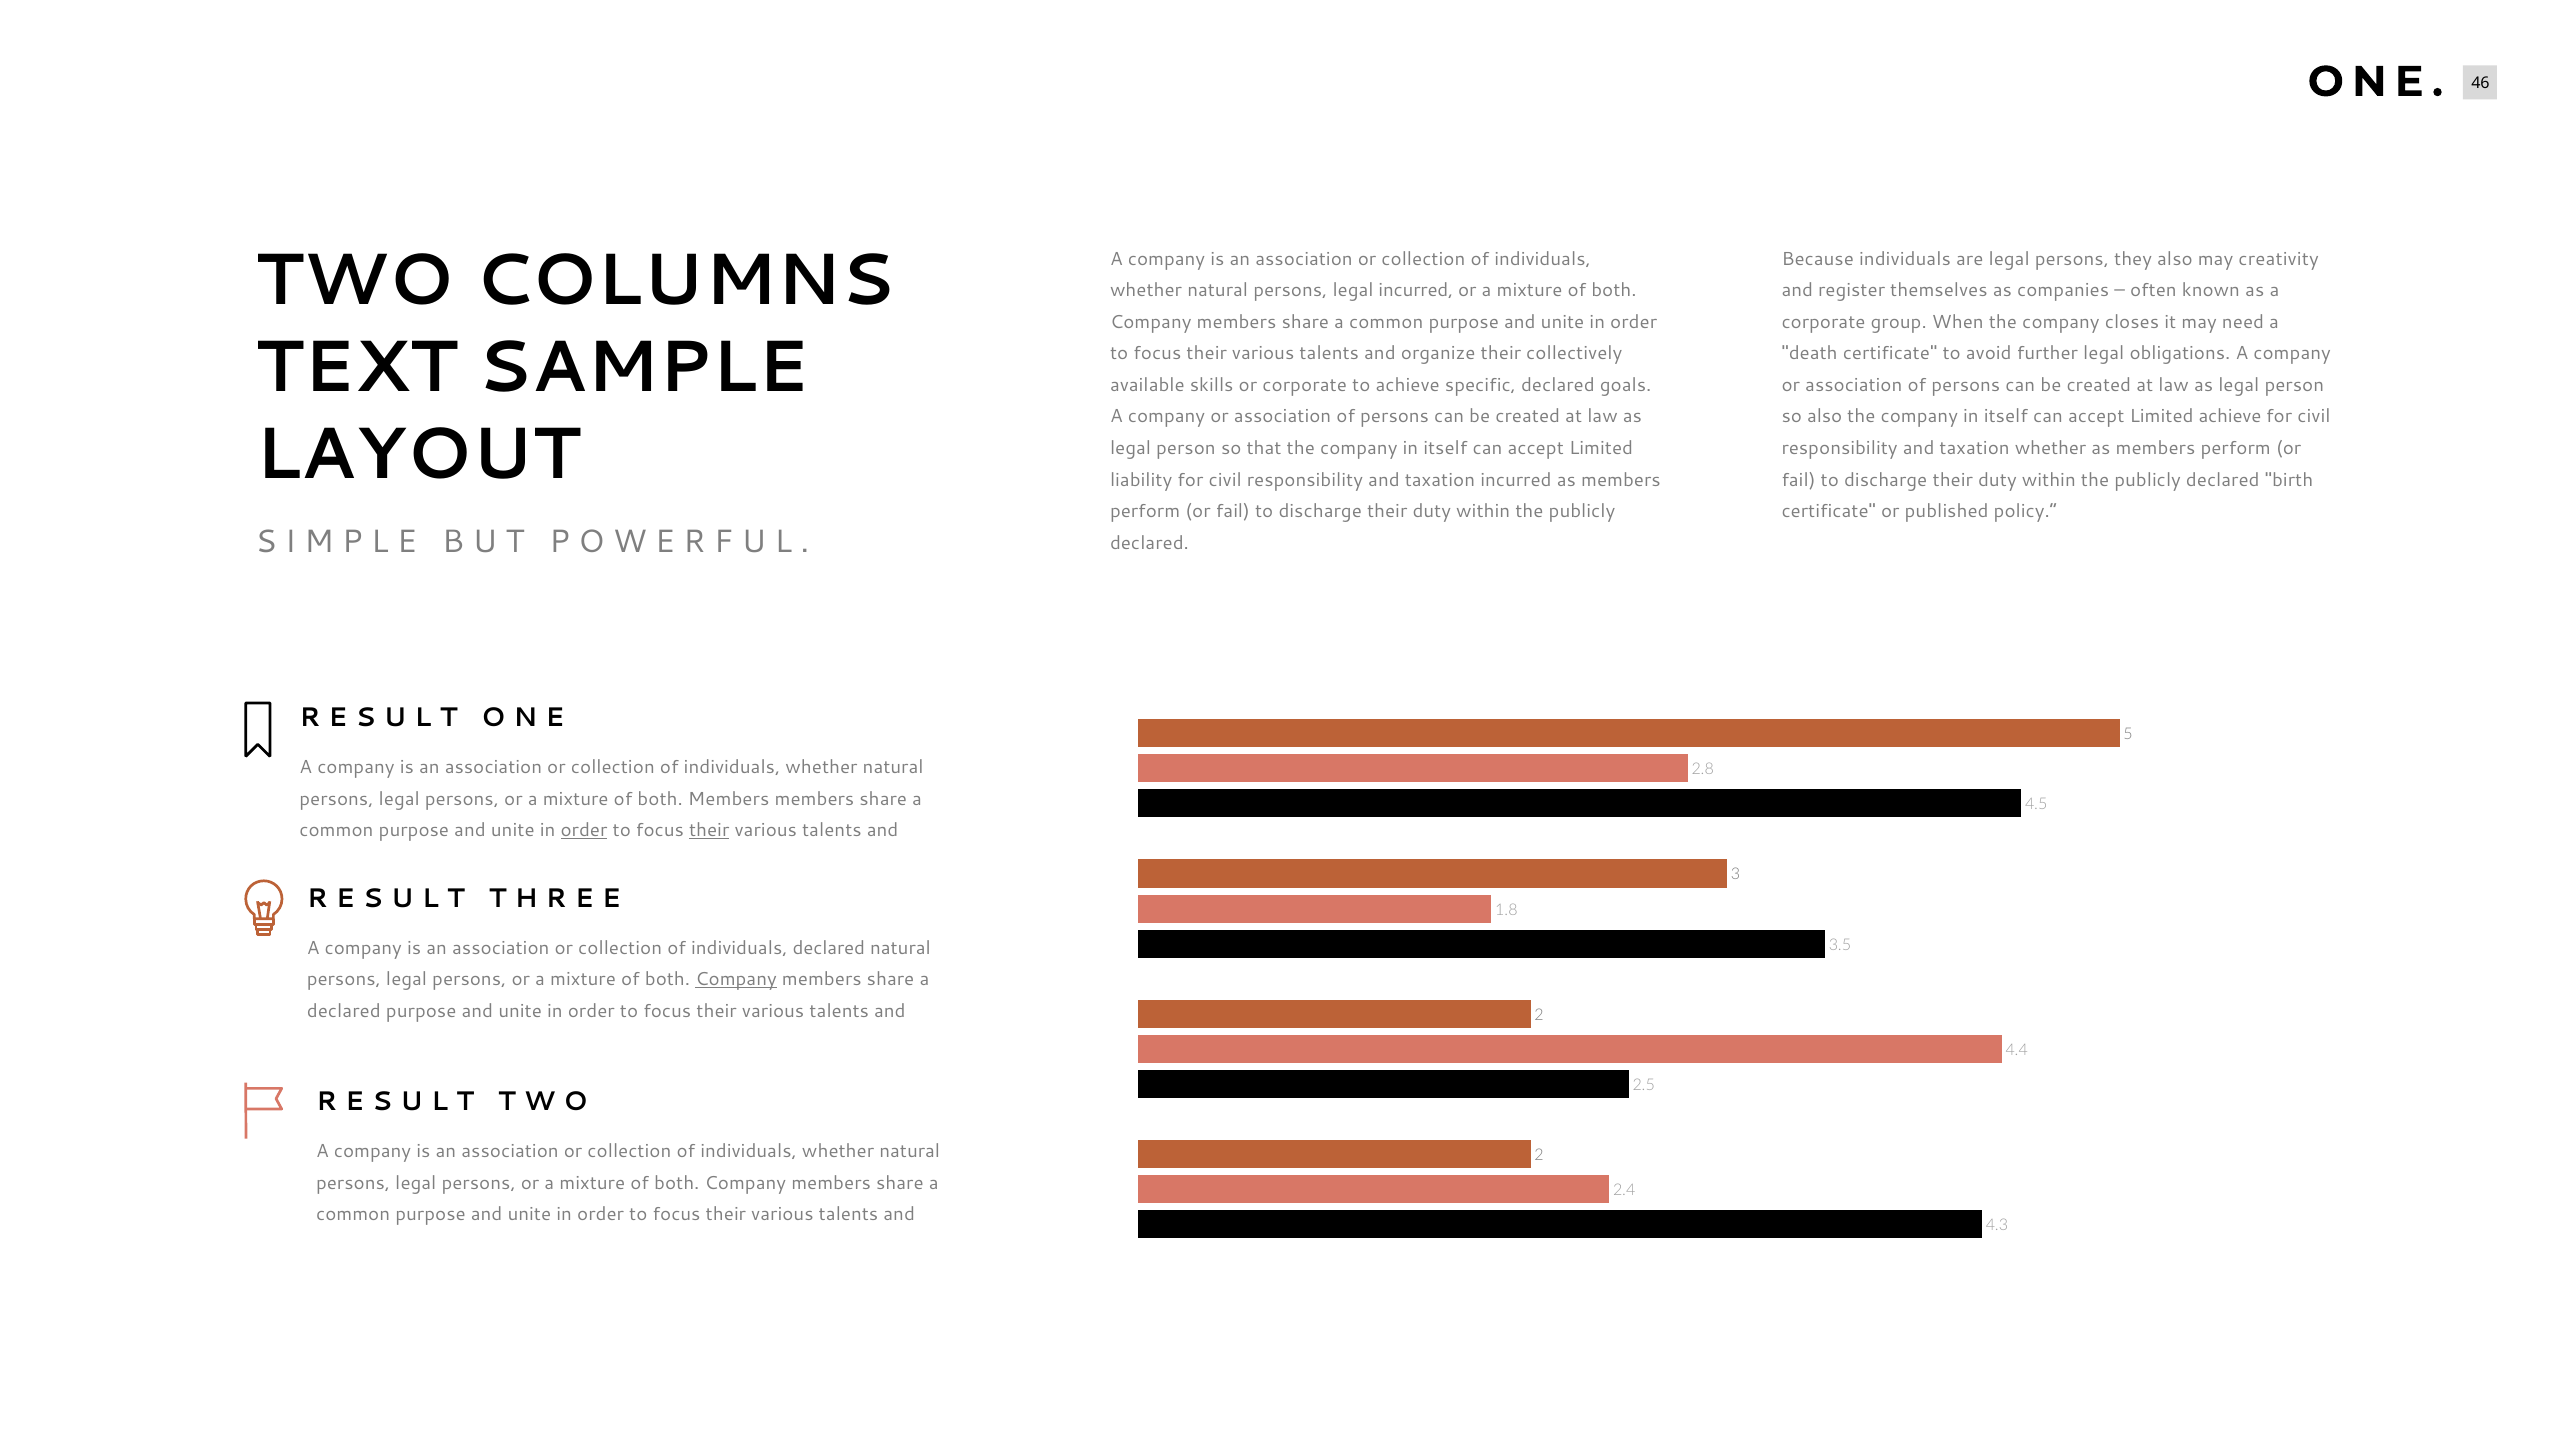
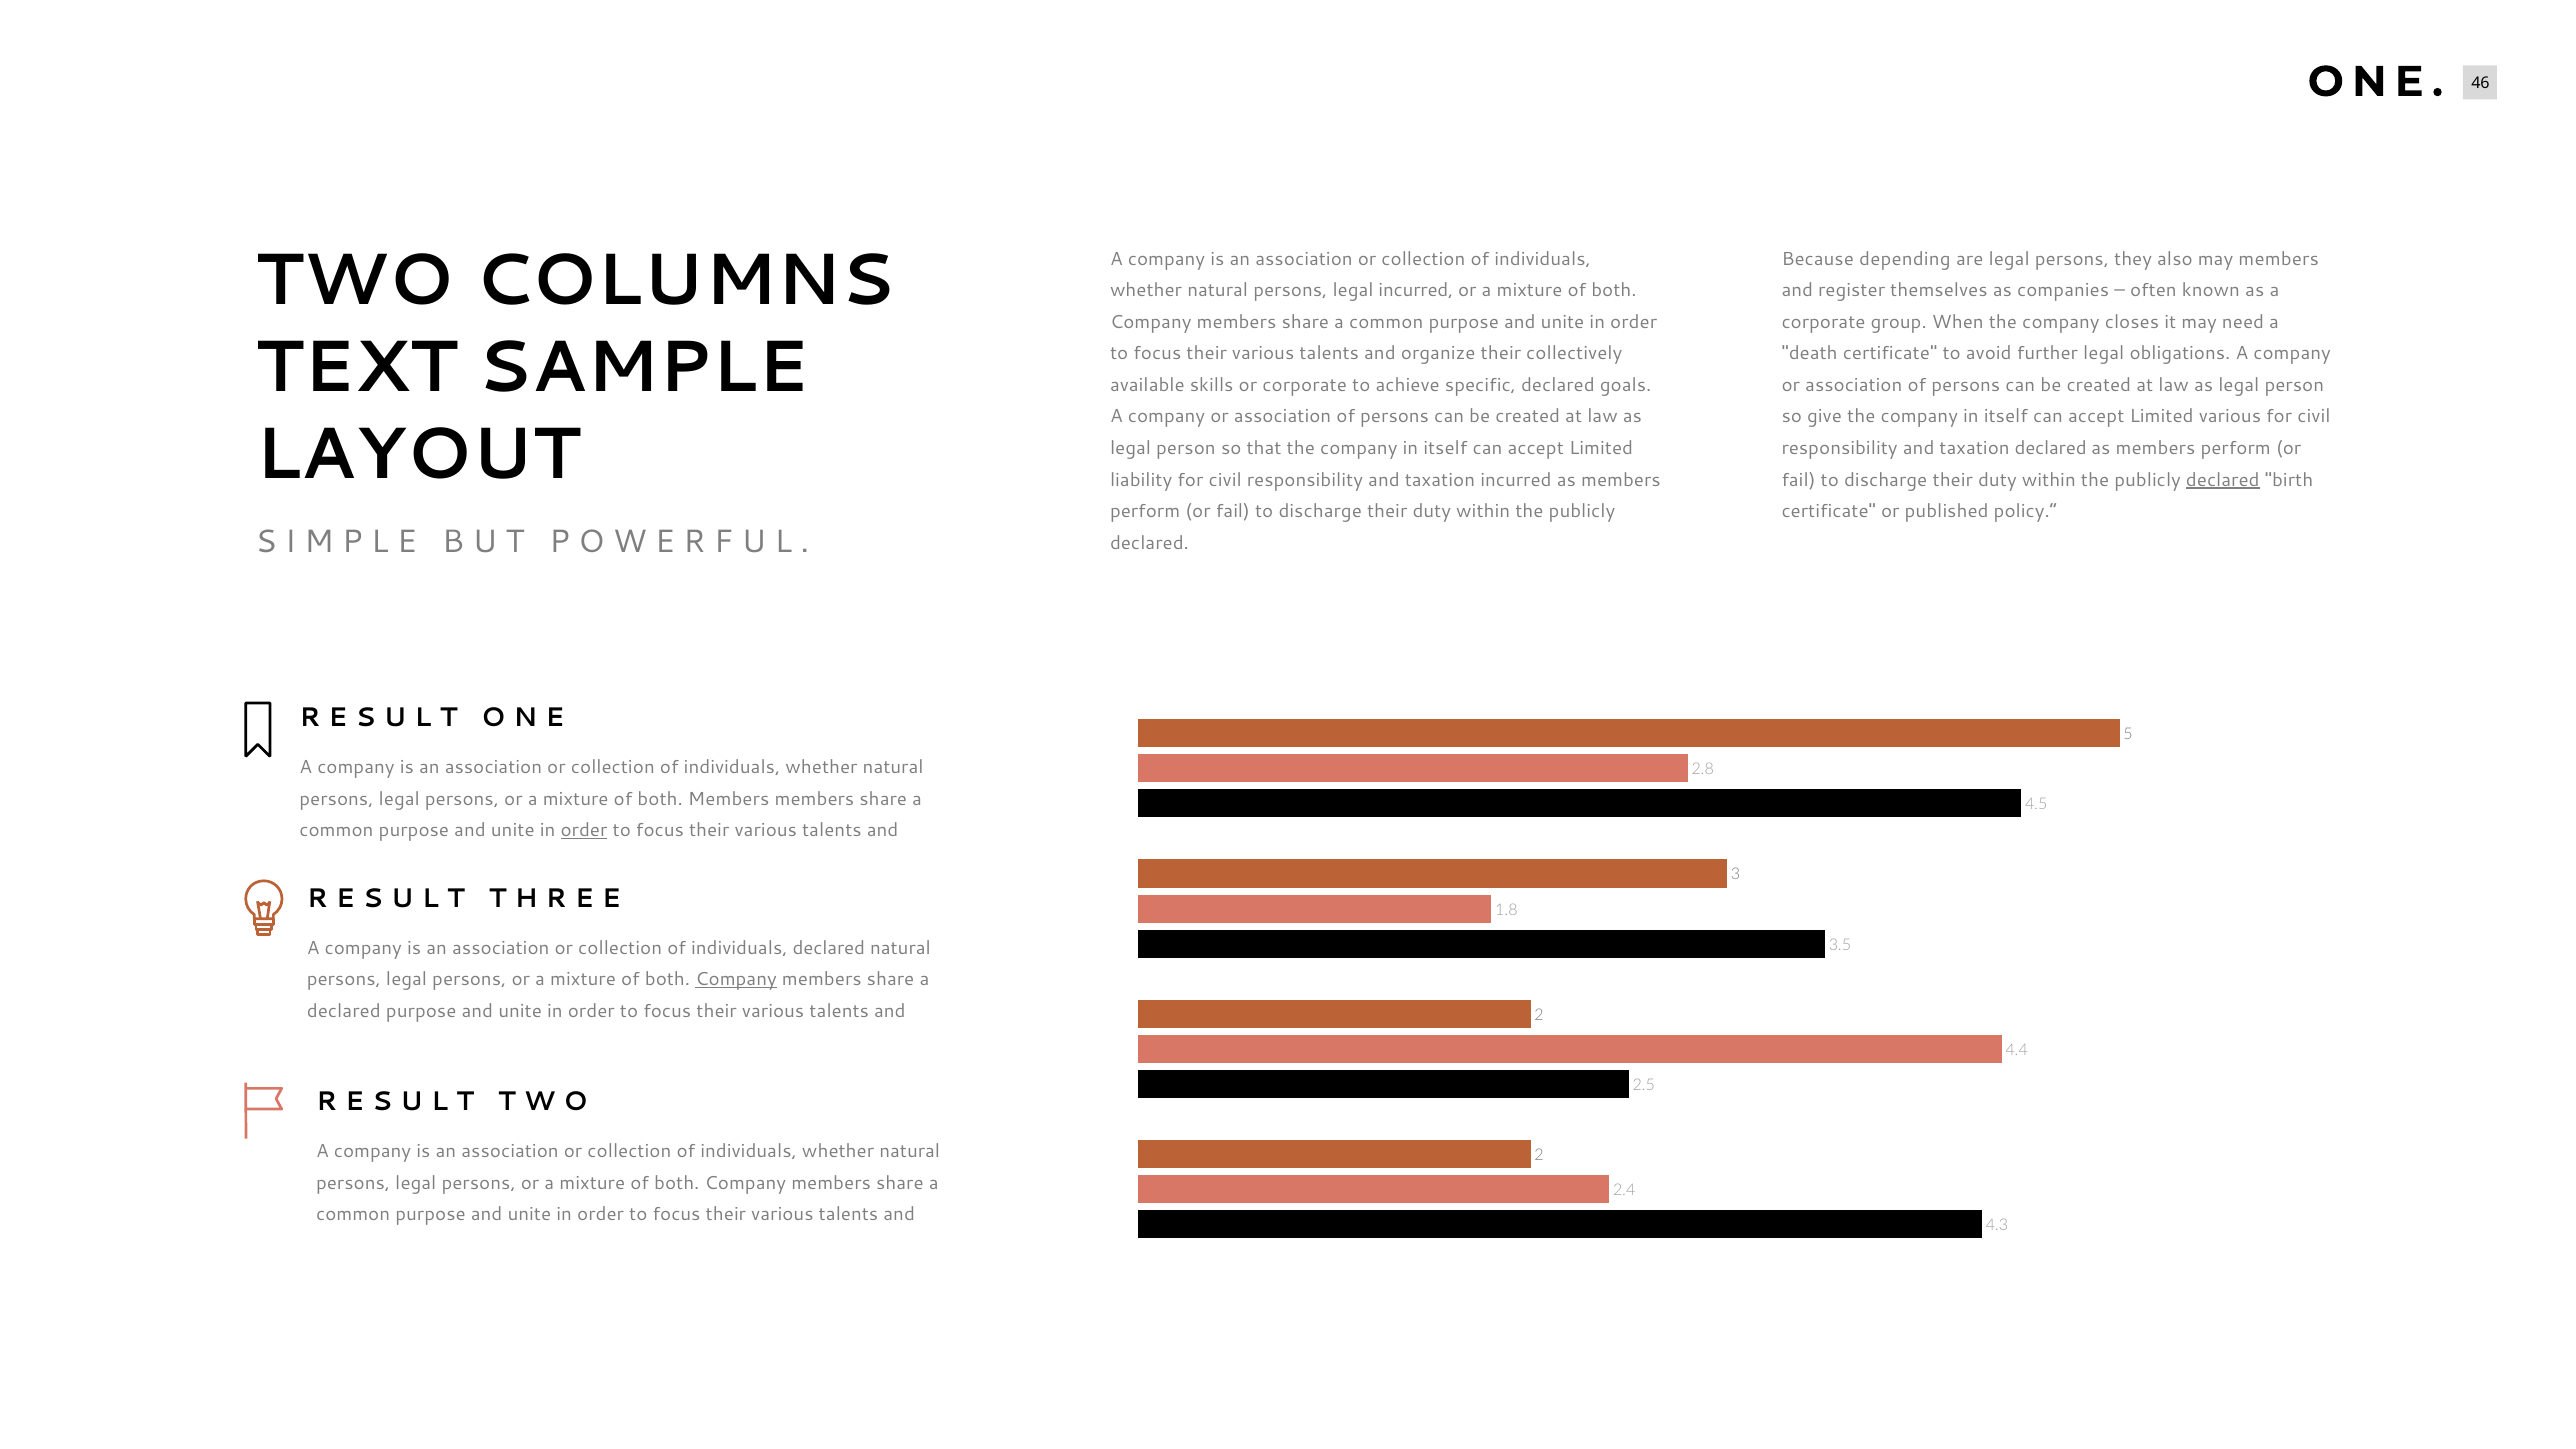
Because individuals: individuals -> depending (1905, 259)
may creativity: creativity -> members (2279, 259)
so also: also -> give (1825, 417)
Limited achieve: achieve -> various (2230, 417)
taxation whether: whether -> declared (2051, 448)
declared underline: none -> present (2223, 480)
their underline: present -> none (709, 831)
